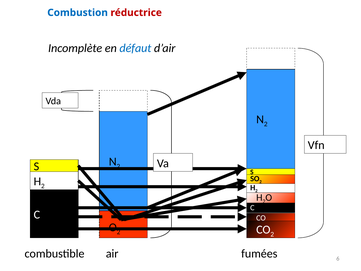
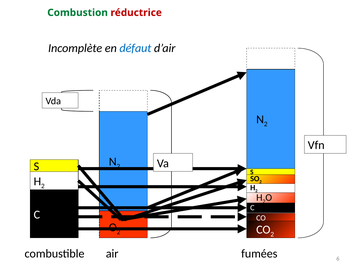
Combustion colour: blue -> green (78, 13)
